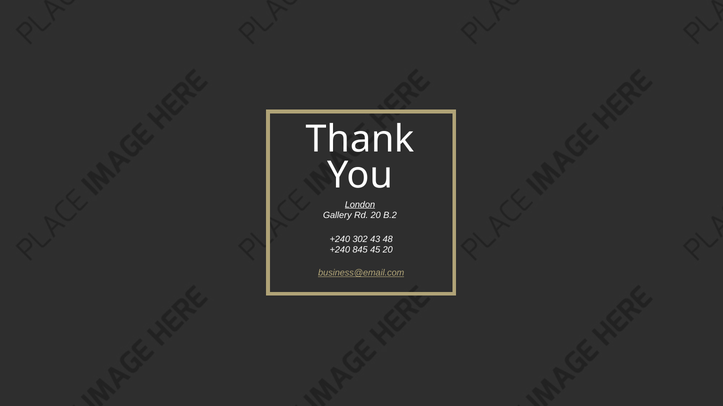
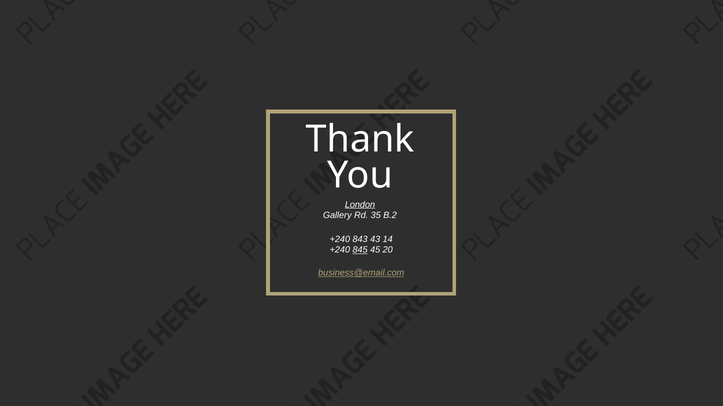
Rd 20: 20 -> 35 (376, 216)
302: 302 -> 843 (360, 240)
48: 48 -> 14 (388, 240)
845 underline: none -> present (360, 250)
